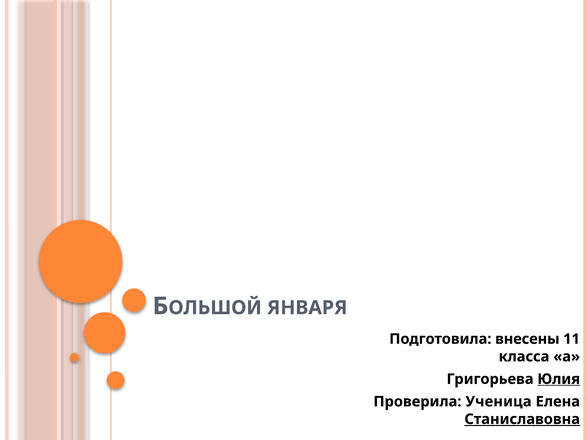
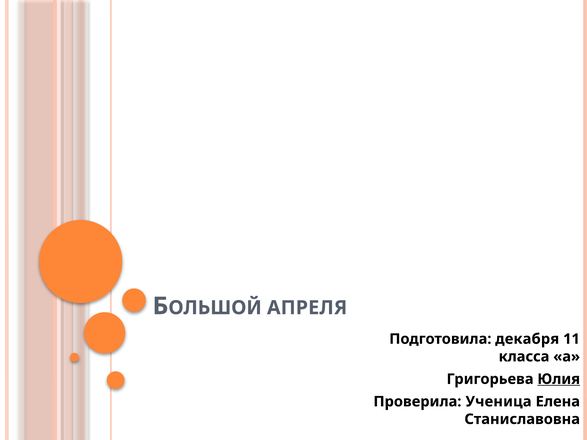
ЯНВАРЯ: ЯНВАРЯ -> АПРЕЛЯ (307, 308)
внесены: внесены -> декабря (527, 339)
Станиславовна underline: present -> none (522, 419)
